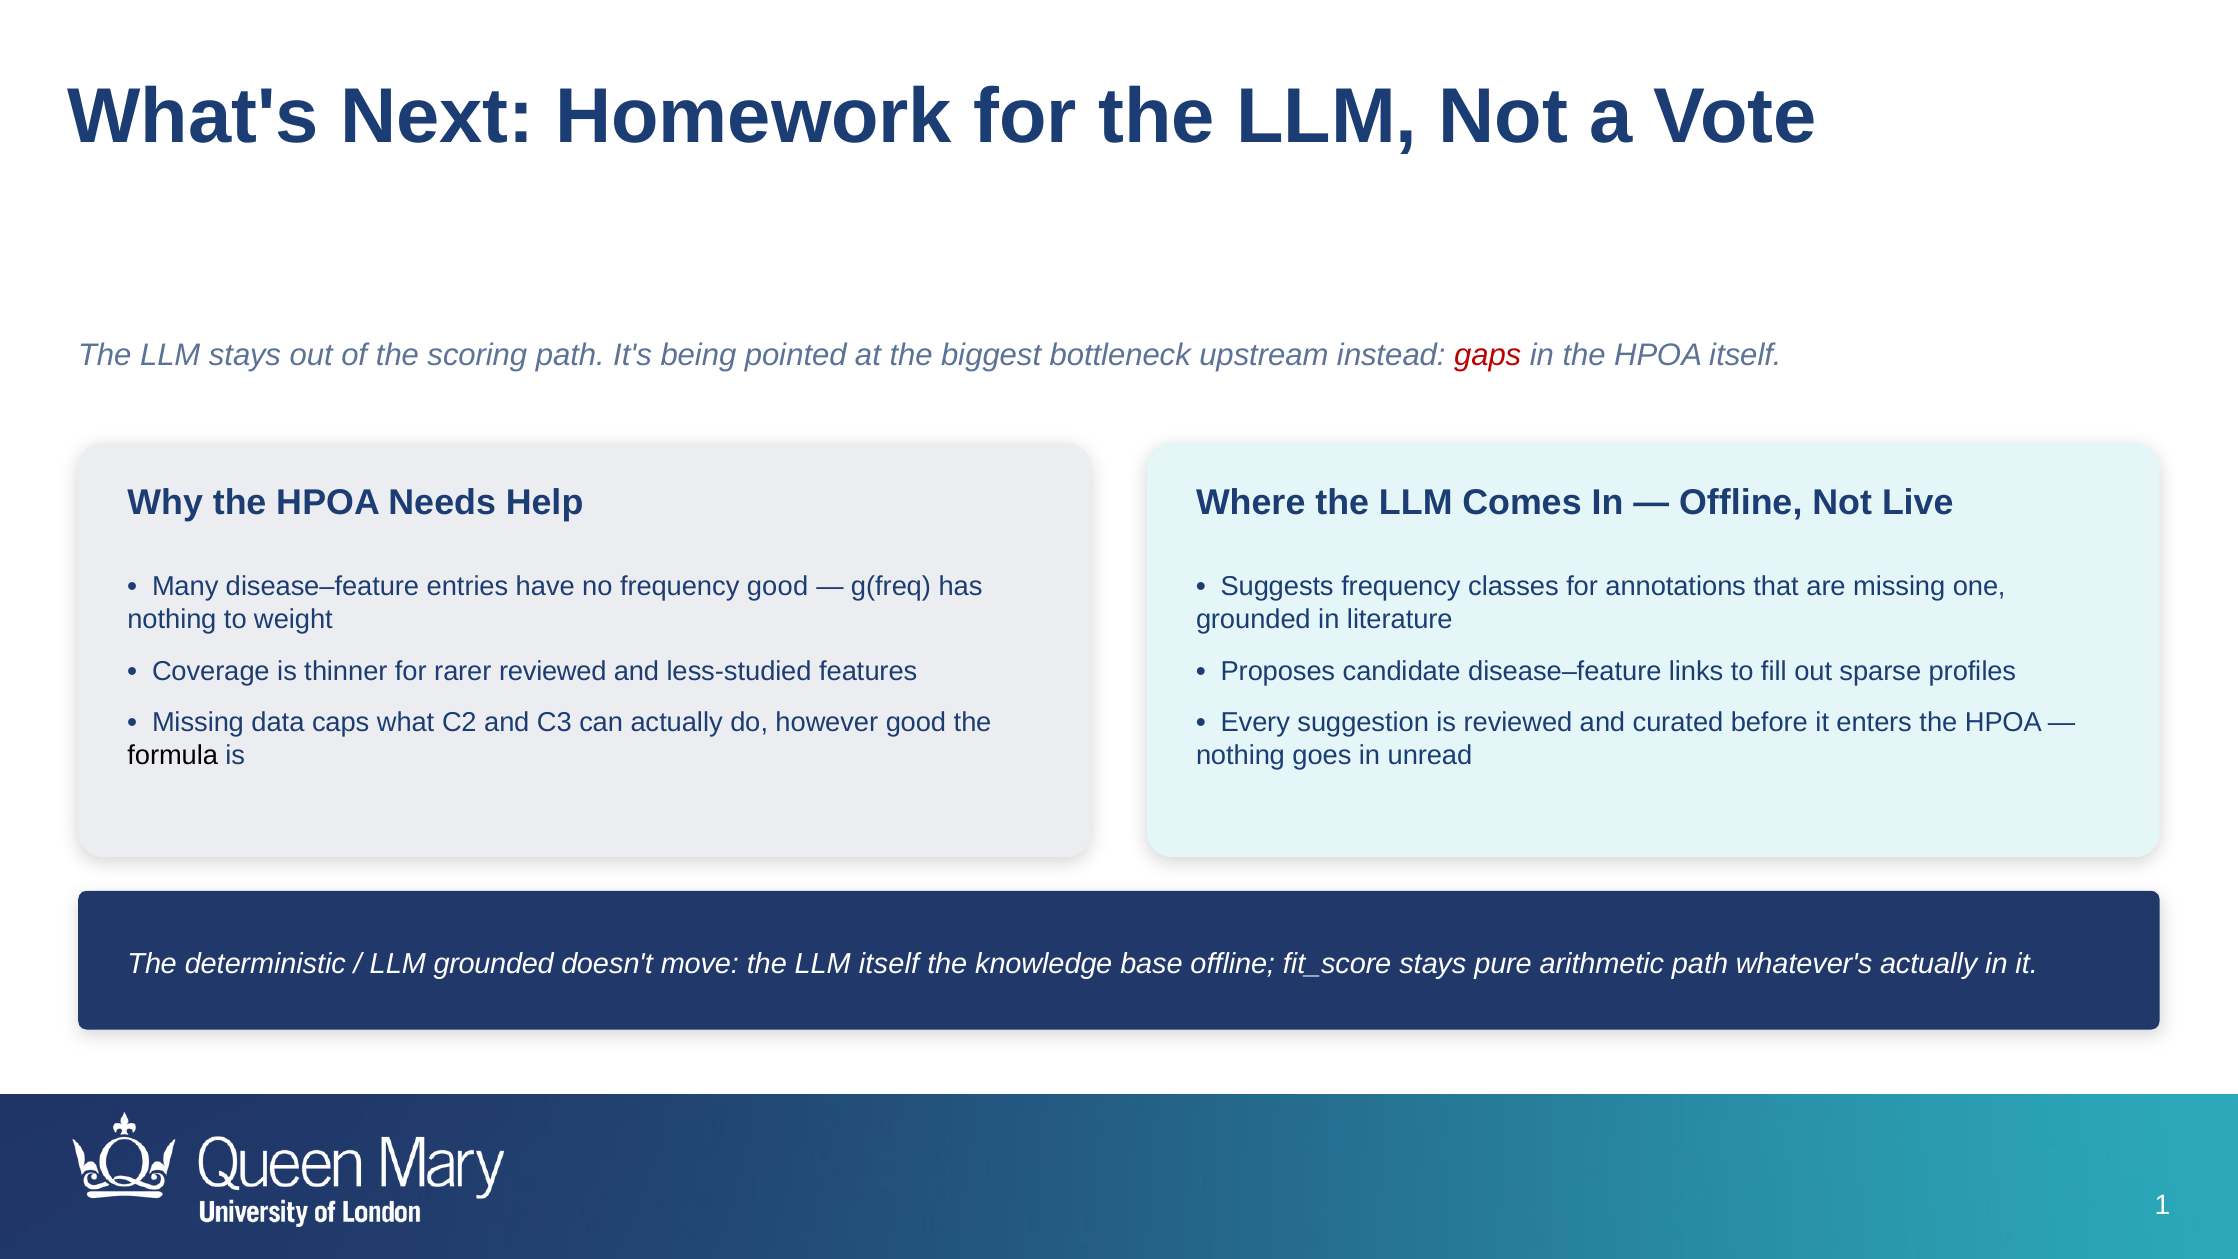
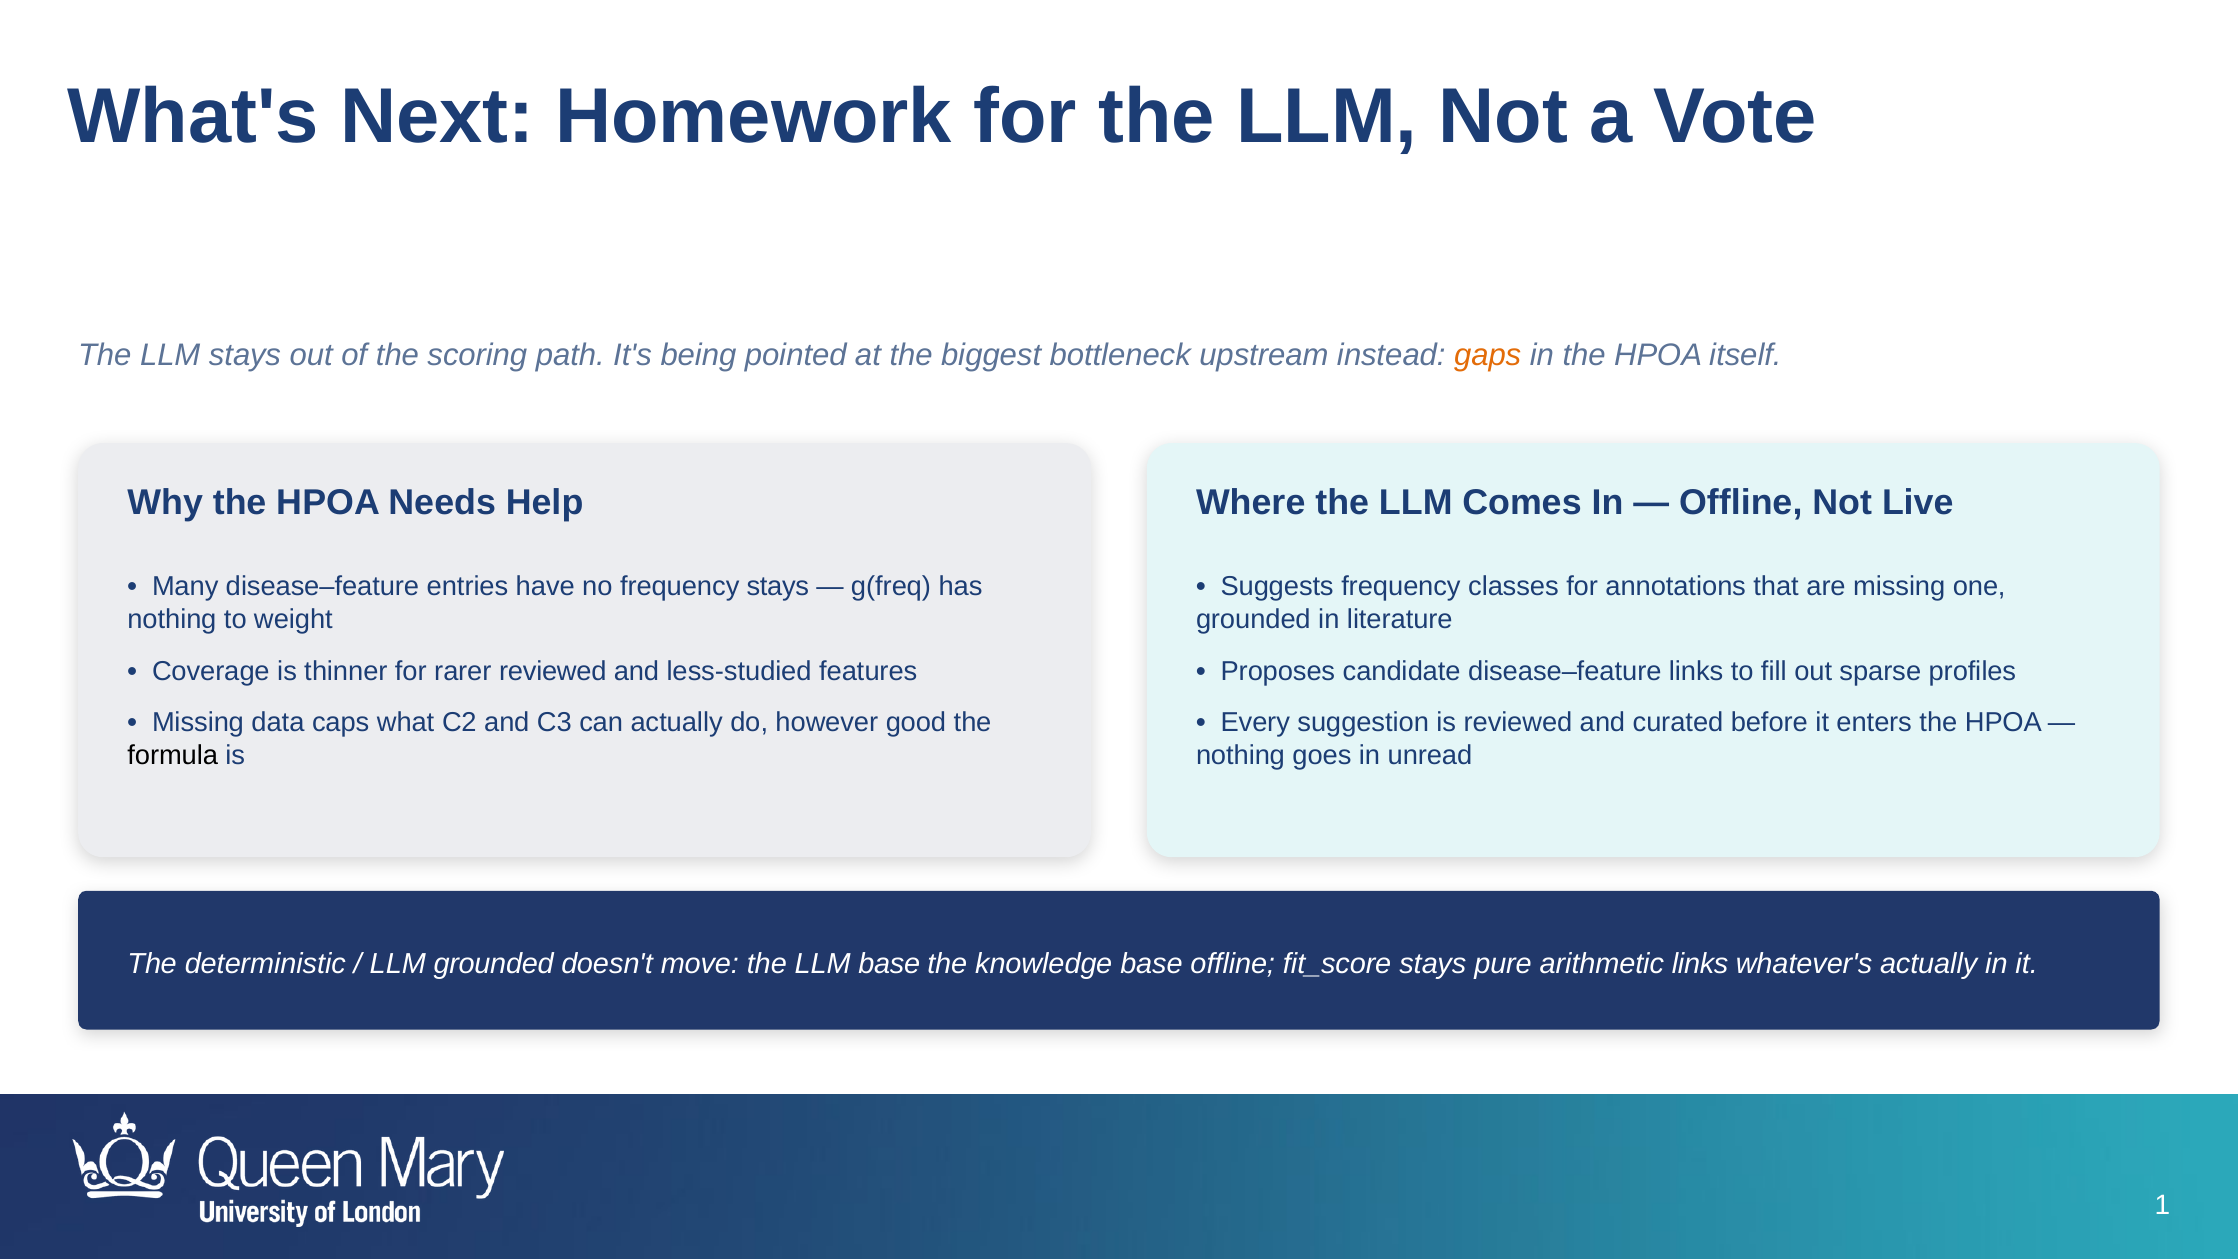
gaps colour: red -> orange (1488, 356)
frequency good: good -> stays (778, 587)
LLM itself: itself -> base (889, 964)
arithmetic path: path -> links (1700, 964)
